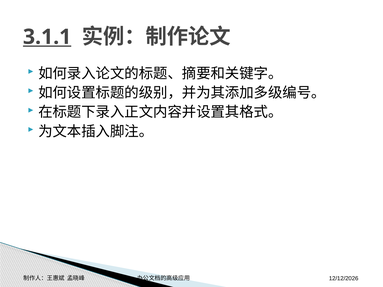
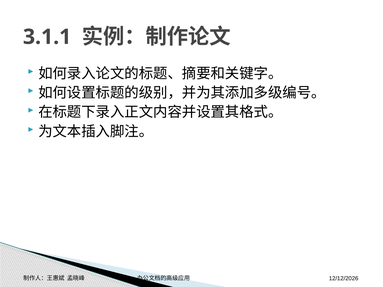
3.1.1 underline: present -> none (47, 37)
